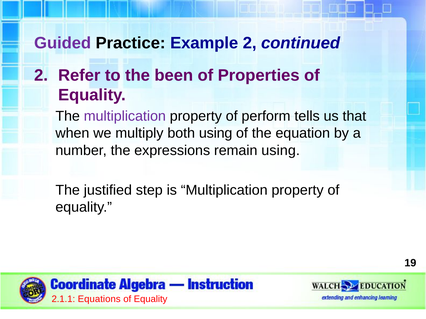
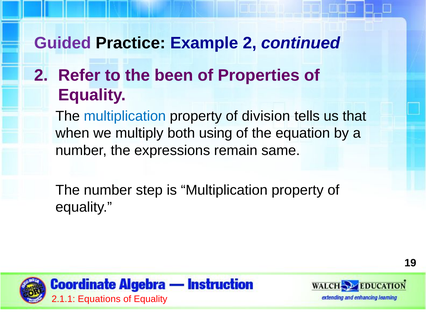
multiplication colour: purple -> blue (125, 116)
perform: perform -> division (266, 116)
remain using: using -> same (281, 151)
The justified: justified -> number (108, 190)
